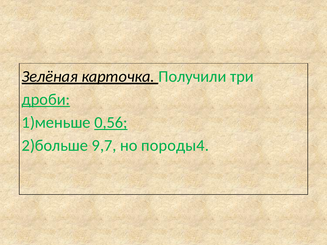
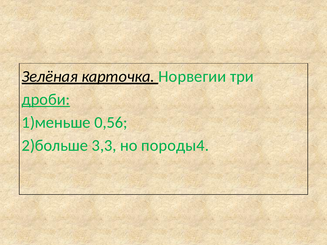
Получили: Получили -> Норвегии (192, 77)
0,56 underline: present -> none (111, 123)
9,7: 9,7 -> 3,3 (104, 146)
